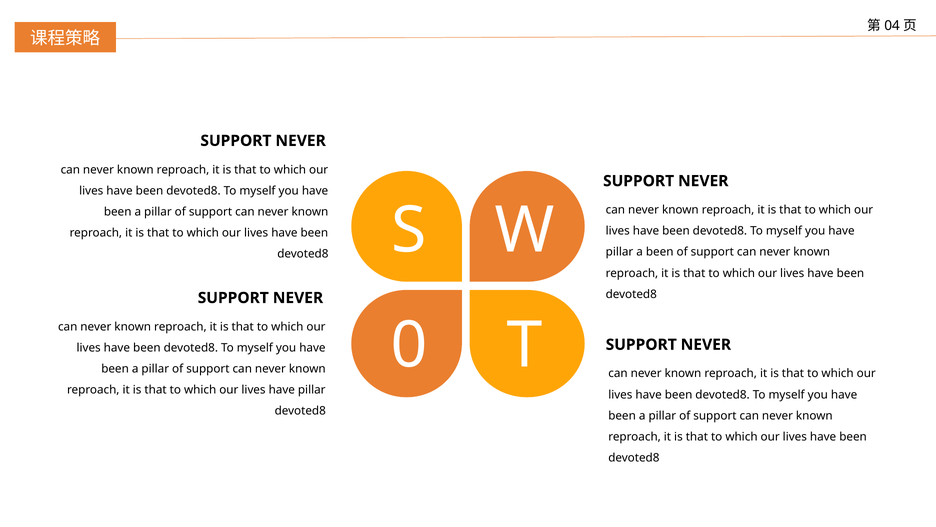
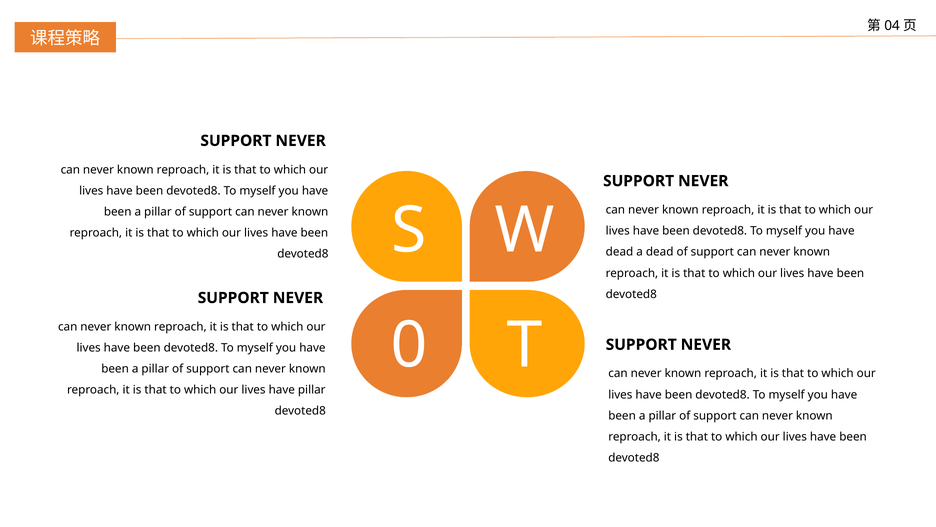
pillar: pillar -> dead (619, 252)
a been: been -> dead (660, 252)
